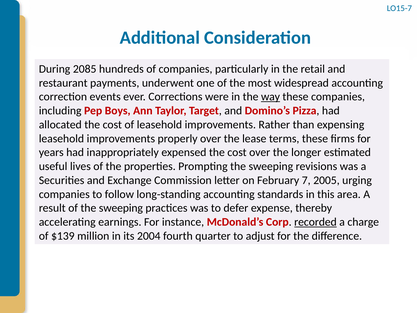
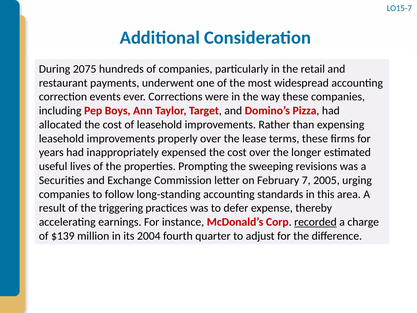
2085: 2085 -> 2075 (85, 69)
way underline: present -> none (271, 97)
of the sweeping: sweeping -> triggering (121, 208)
